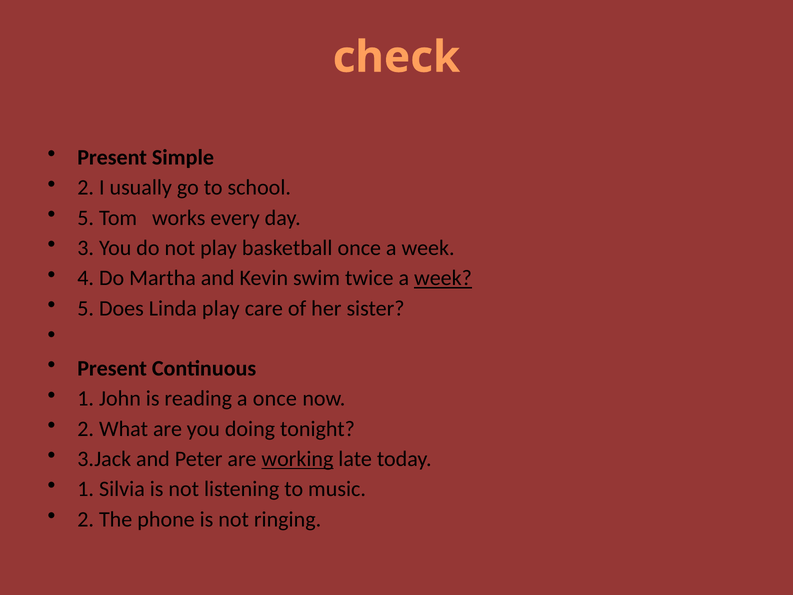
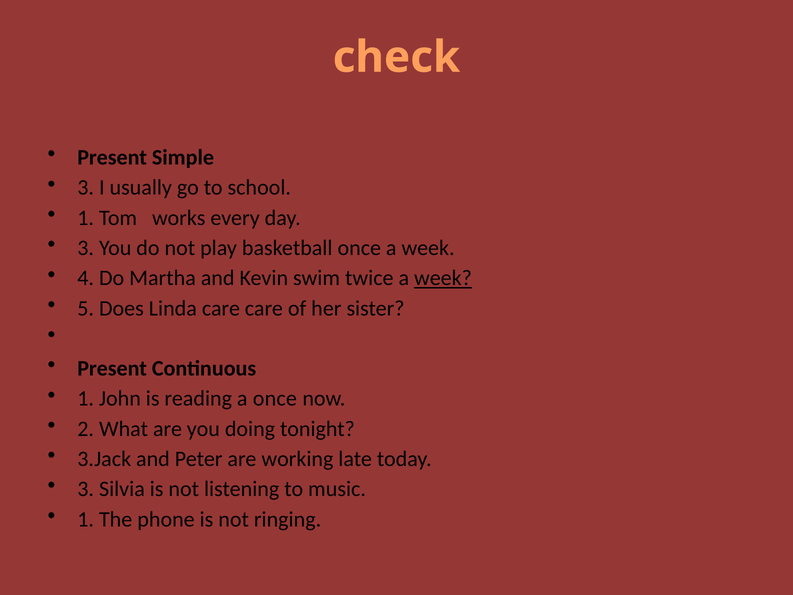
2: 2 -> 3 (86, 188)
5: 5 -> 1 (86, 218)
Linda play: play -> care (221, 308)
working underline: present -> none (297, 459)
1: 1 -> 3 (86, 489)
2: 2 -> 1 (86, 519)
